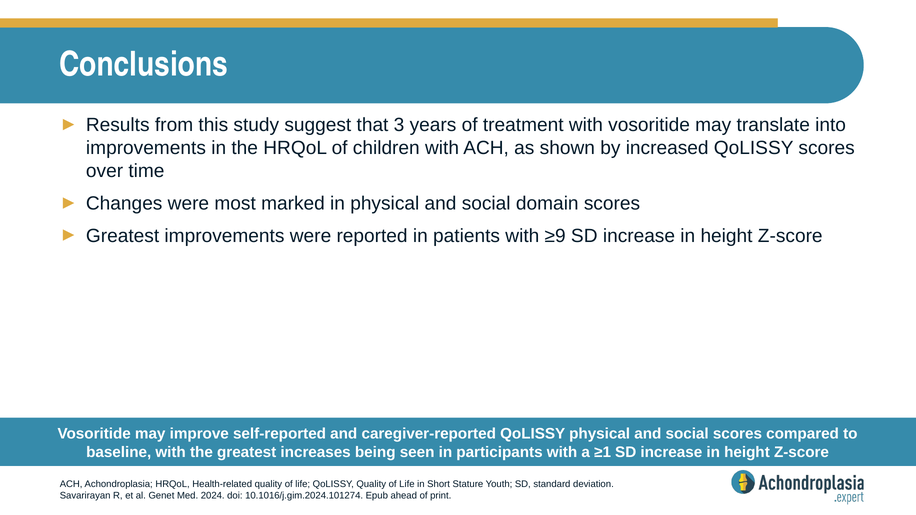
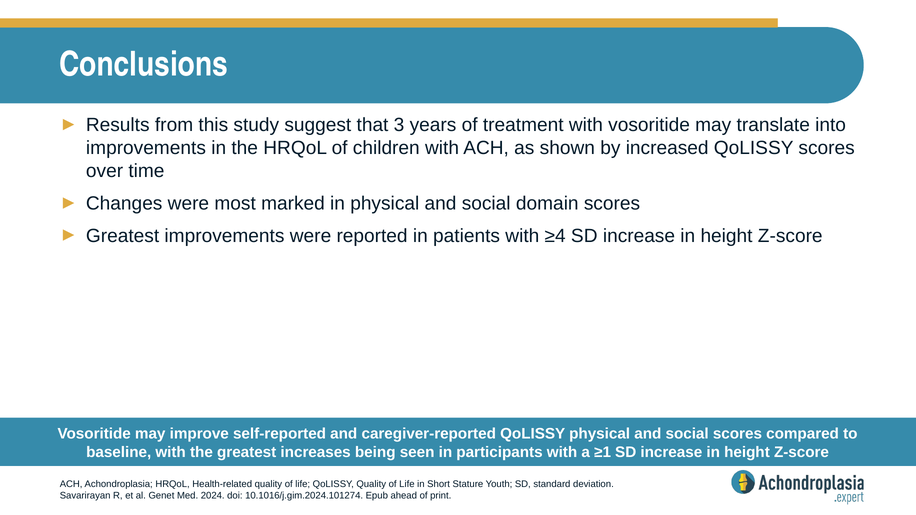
≥9: ≥9 -> ≥4 (555, 236)
